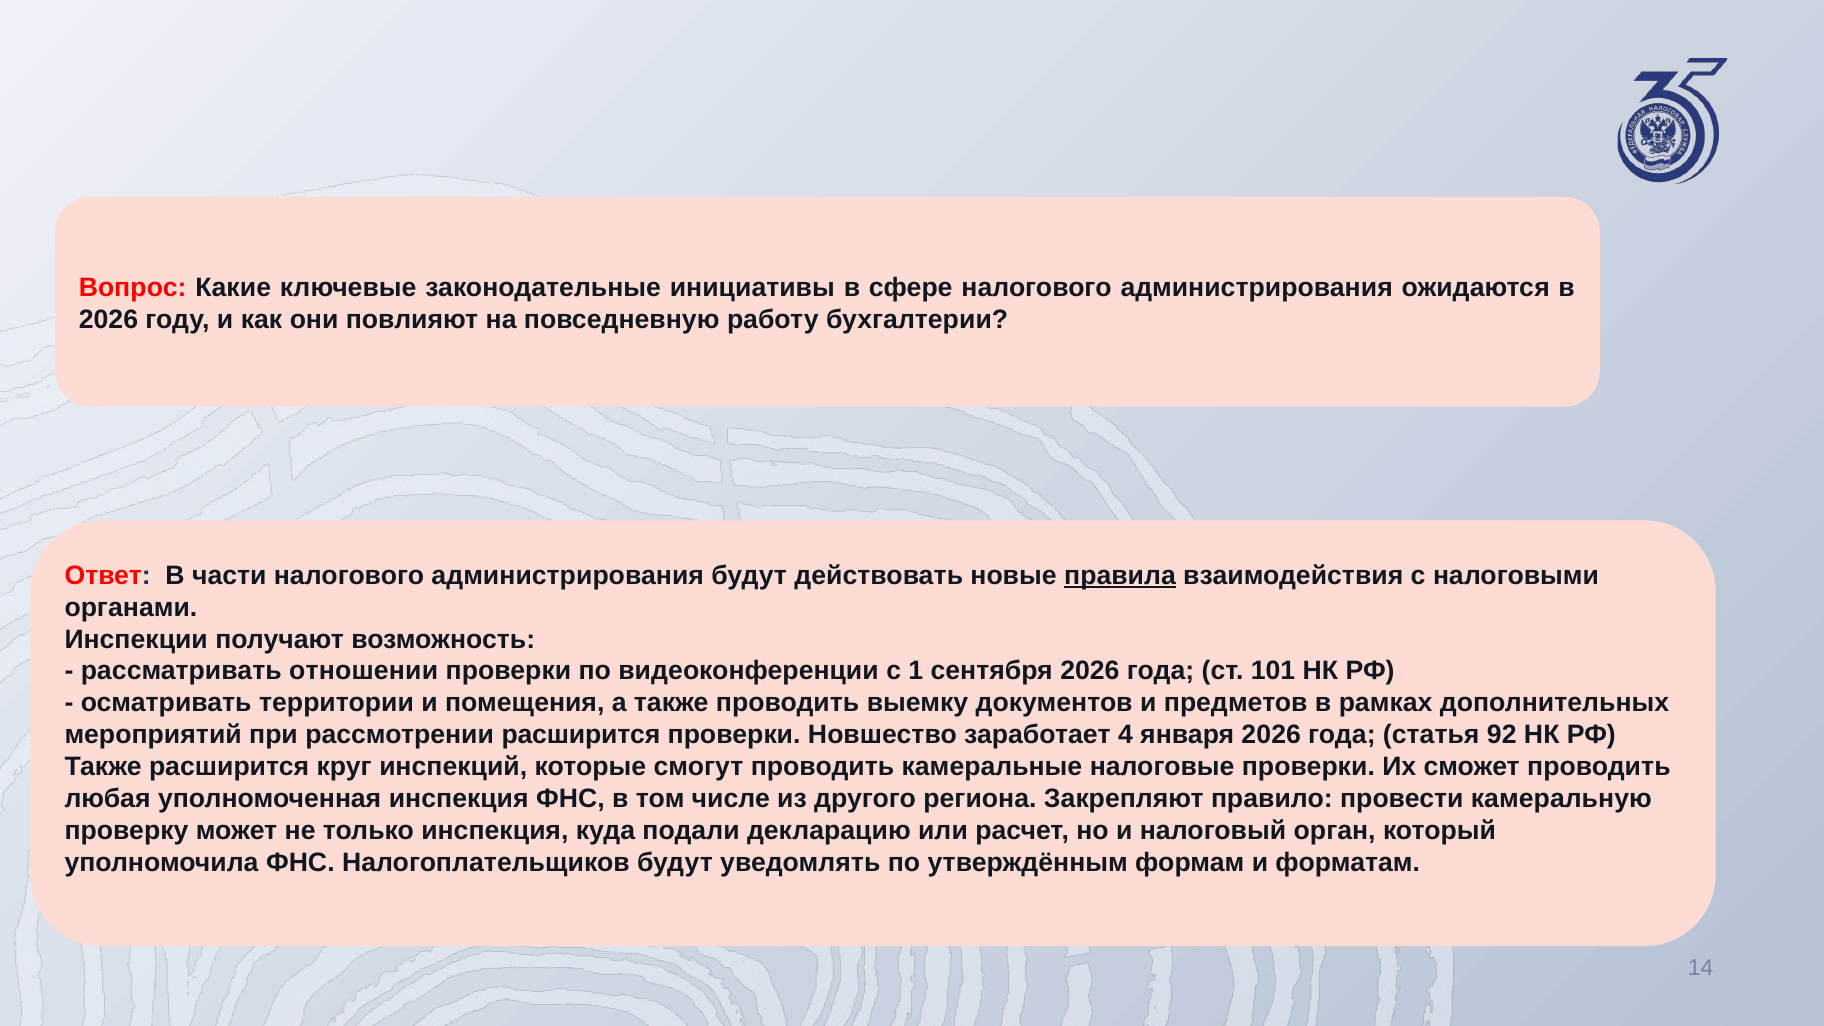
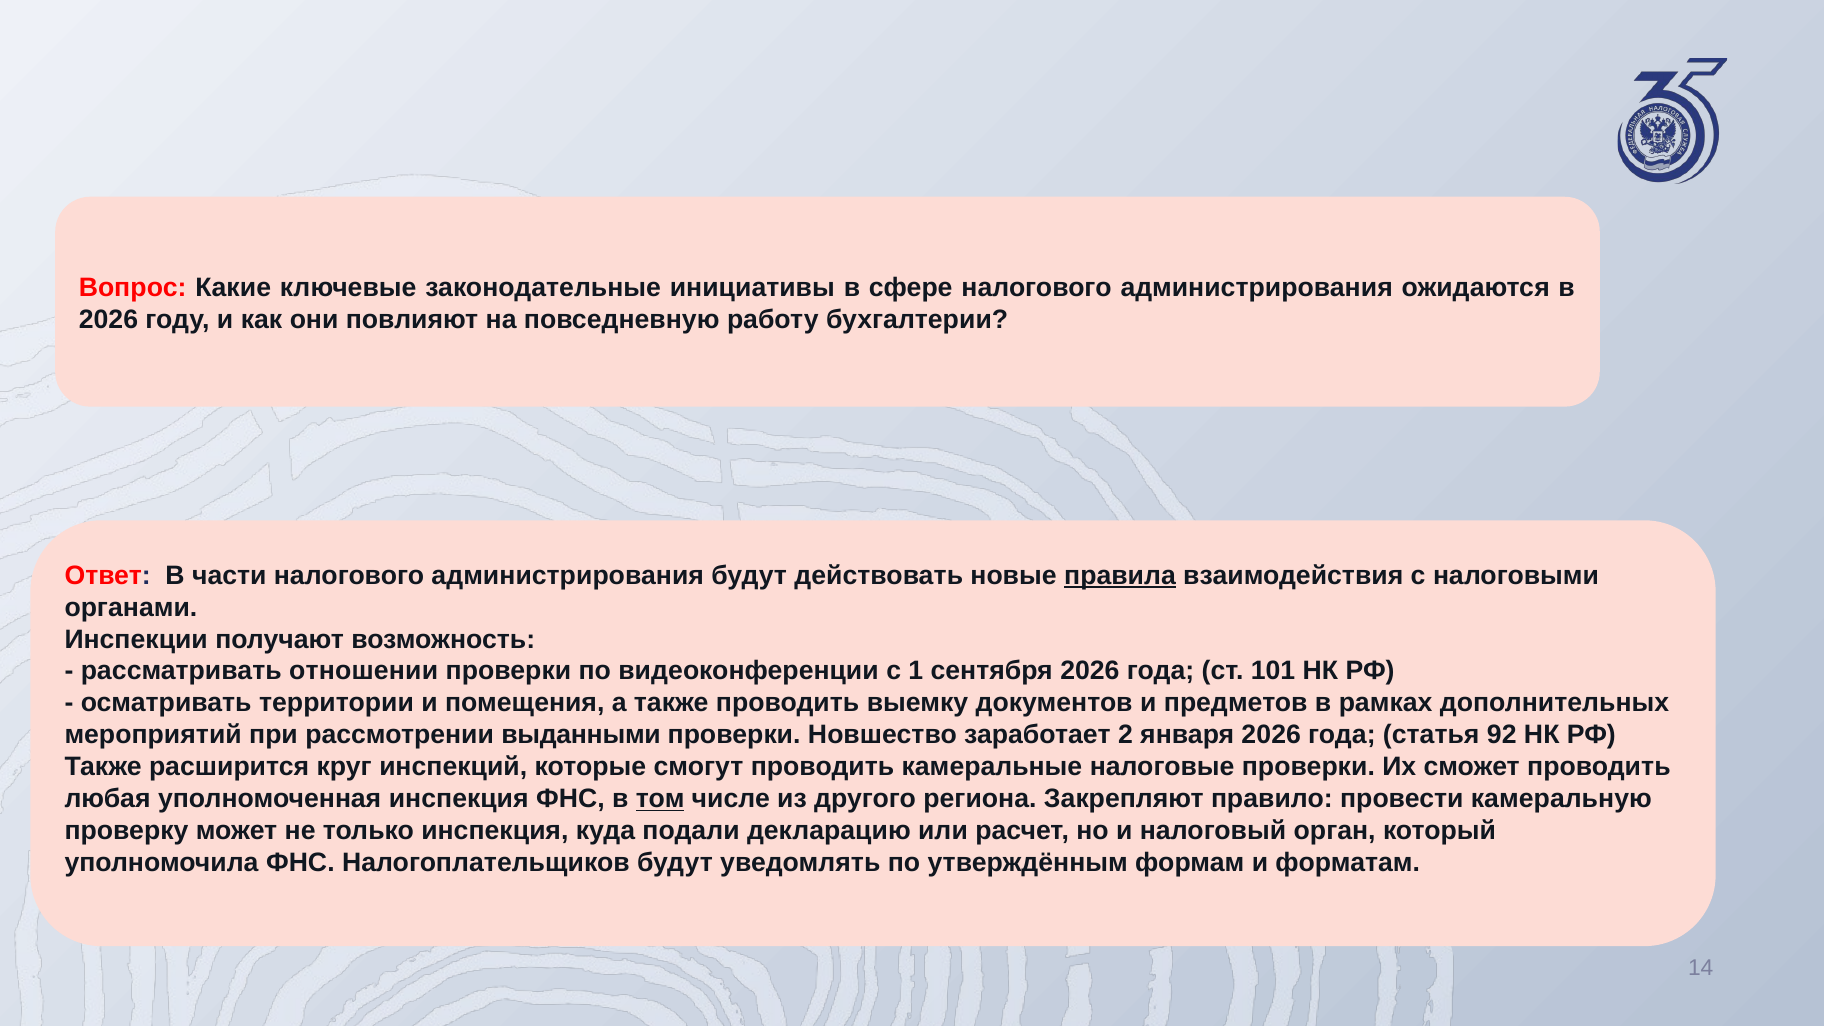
рассмотрении расширится: расширится -> выданными (581, 735)
4: 4 -> 2 (1125, 735)
том underline: none -> present (660, 799)
